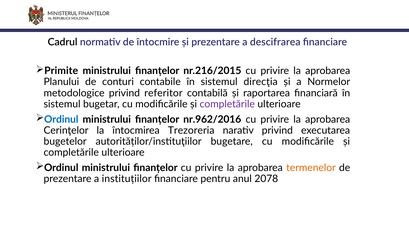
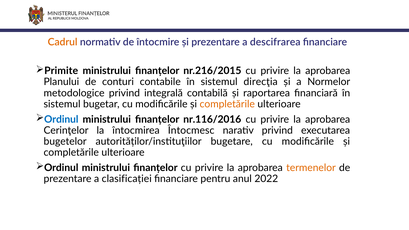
Cadrul colour: black -> orange (63, 42)
referitor: referitor -> integrală (163, 93)
completările colour: purple -> orange (227, 104)
nr.962/2016: nr.962/2016 -> nr.116/2016 (212, 119)
Trezoreria: Trezoreria -> Întocmesc (191, 130)
instituțiilor: instituțiilor -> clasificației (127, 179)
2078: 2078 -> 2022 (266, 179)
